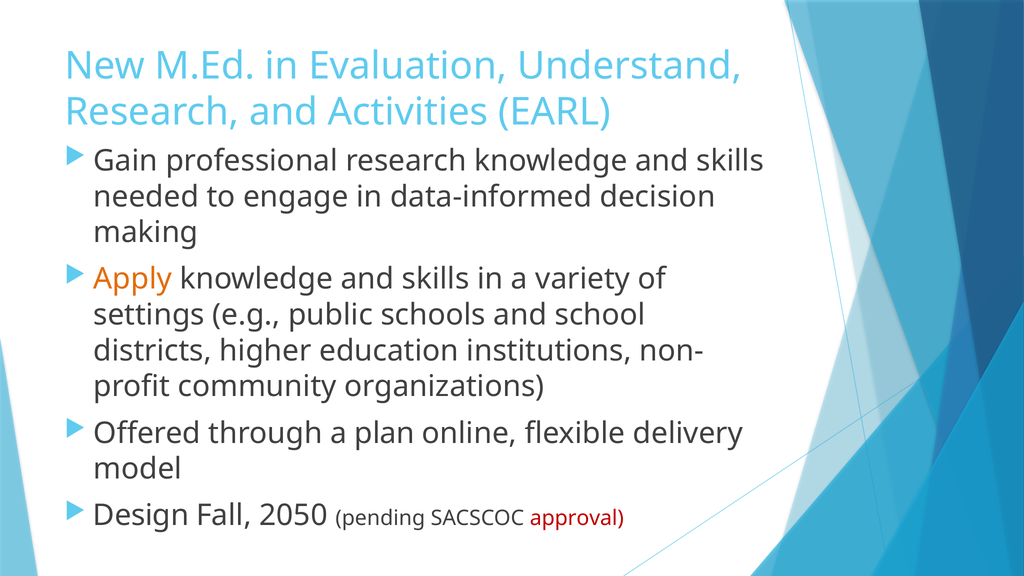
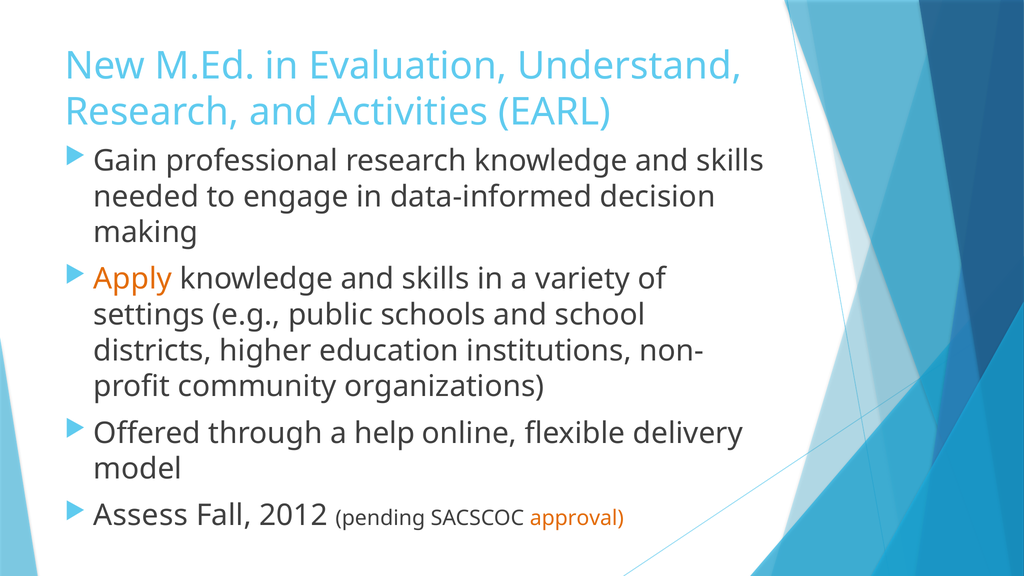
plan: plan -> help (385, 433)
Design: Design -> Assess (141, 516)
2050: 2050 -> 2012 (293, 516)
approval colour: red -> orange (577, 518)
